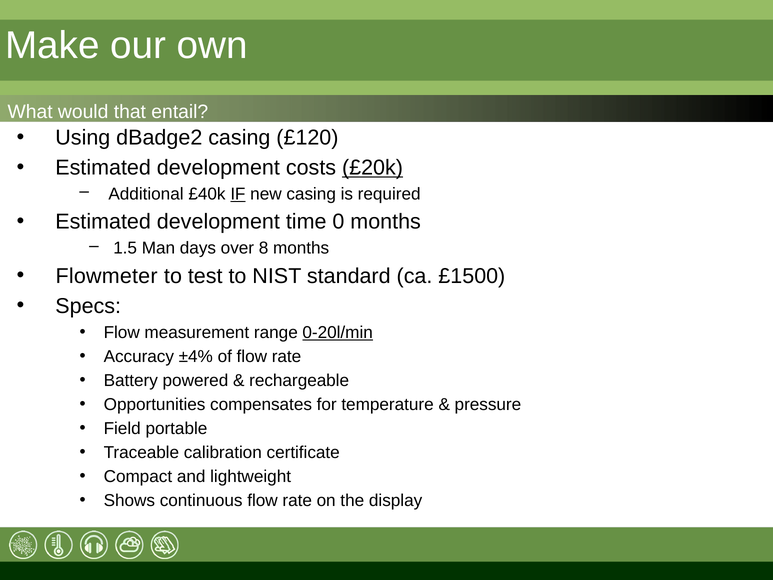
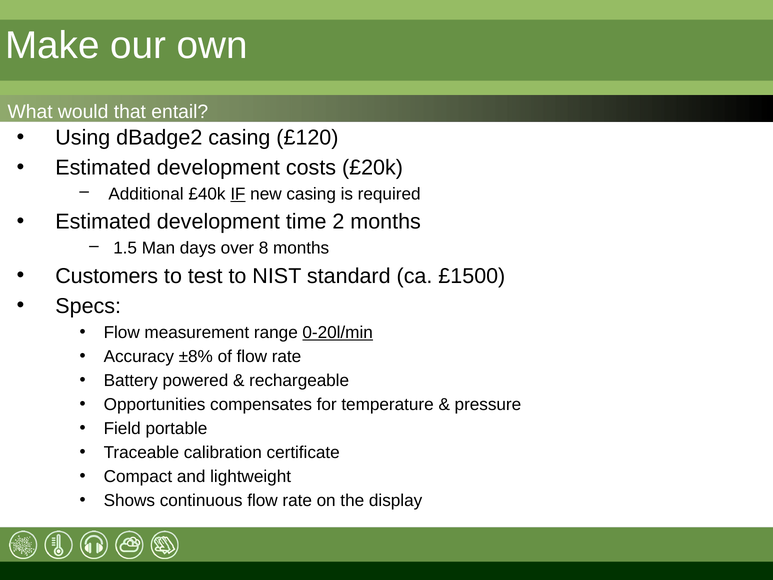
£20k underline: present -> none (373, 168)
0: 0 -> 2 (338, 222)
Flowmeter: Flowmeter -> Customers (107, 276)
±4%: ±4% -> ±8% (196, 356)
